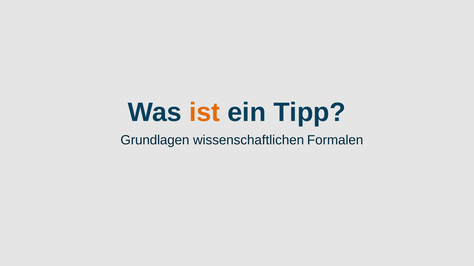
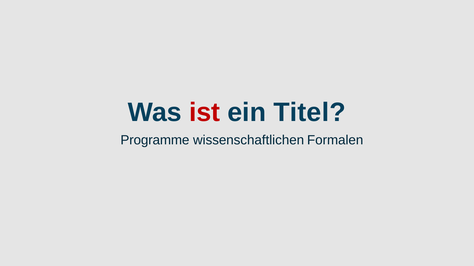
ist colour: orange -> red (205, 113)
Tipp: Tipp -> Titel (309, 113)
Grundlagen: Grundlagen -> Programme (155, 141)
